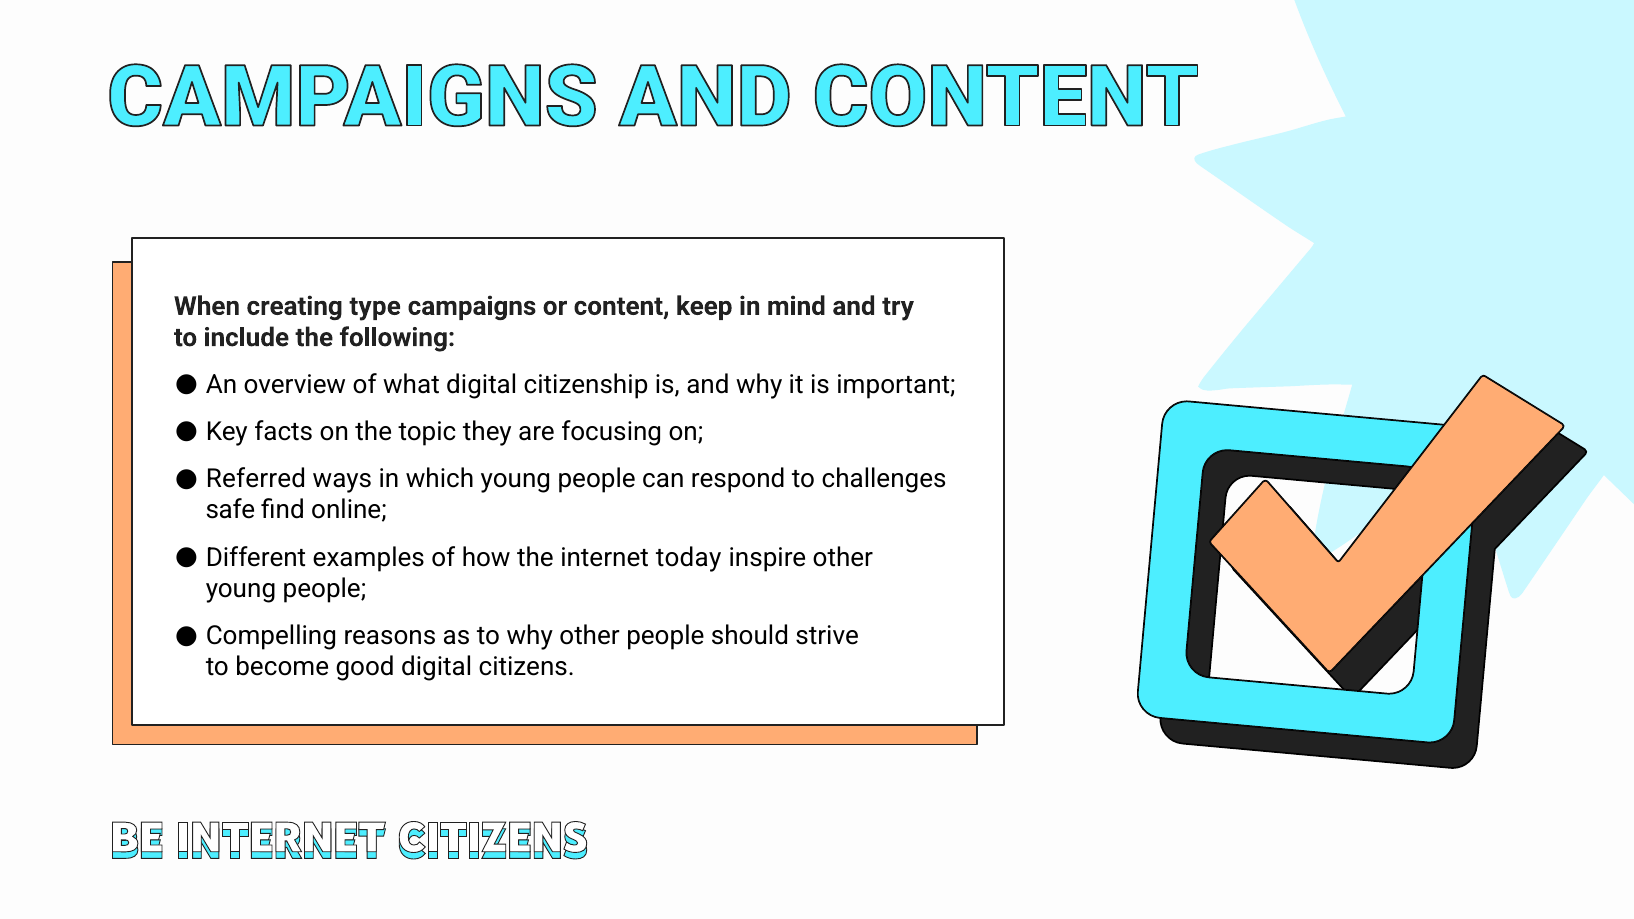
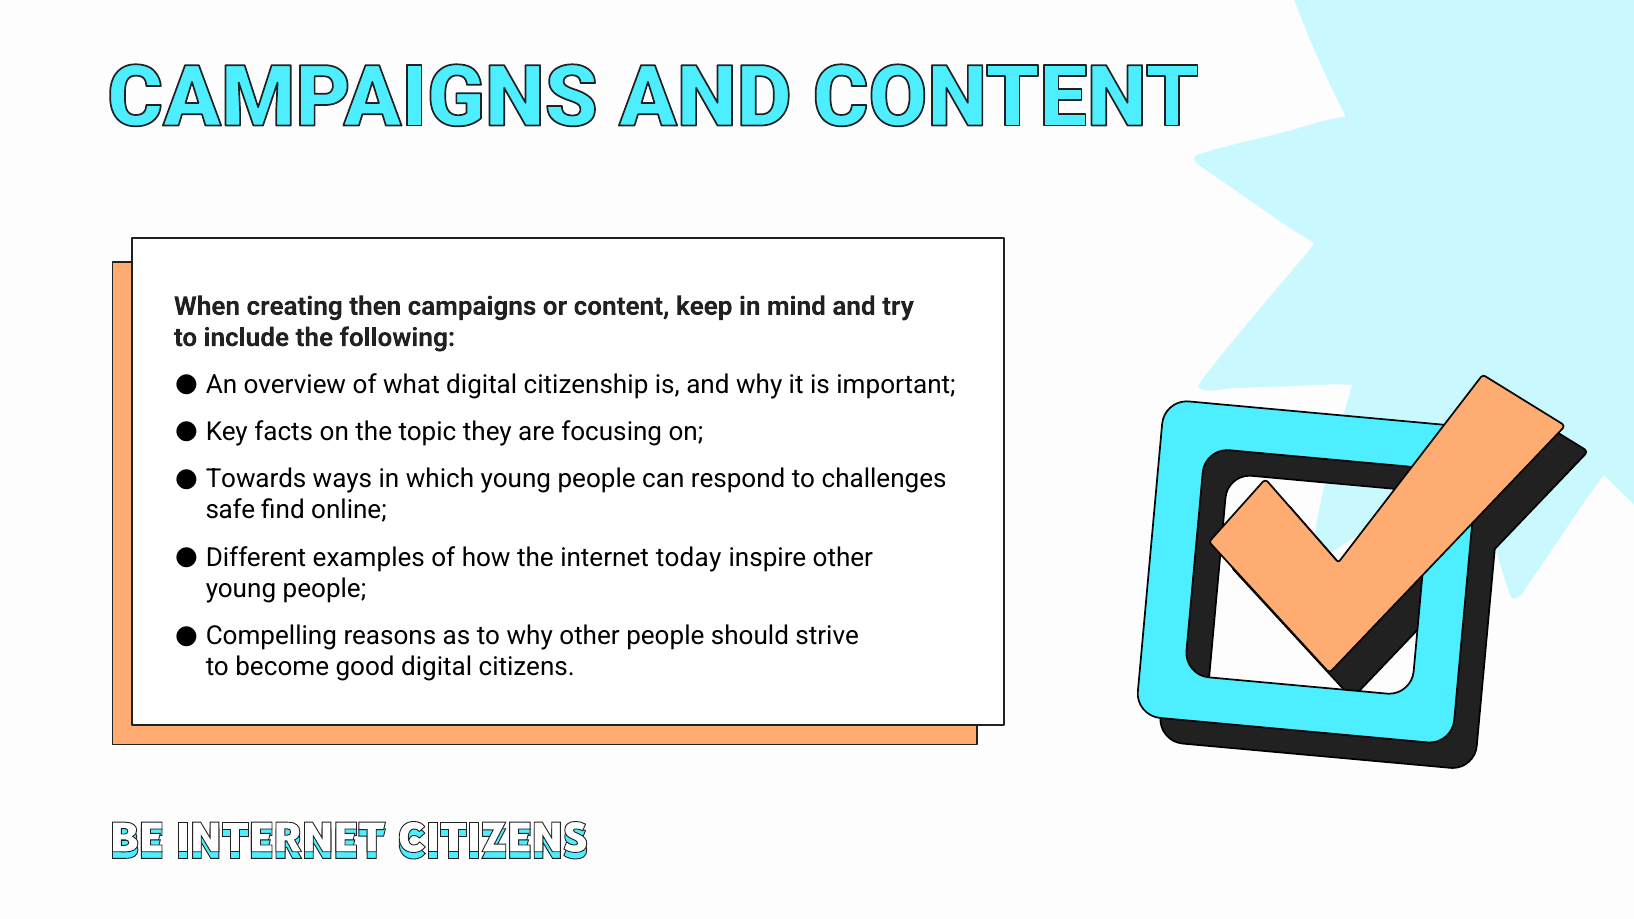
type: type -> then (375, 306)
Referred: Referred -> Towards (256, 479)
